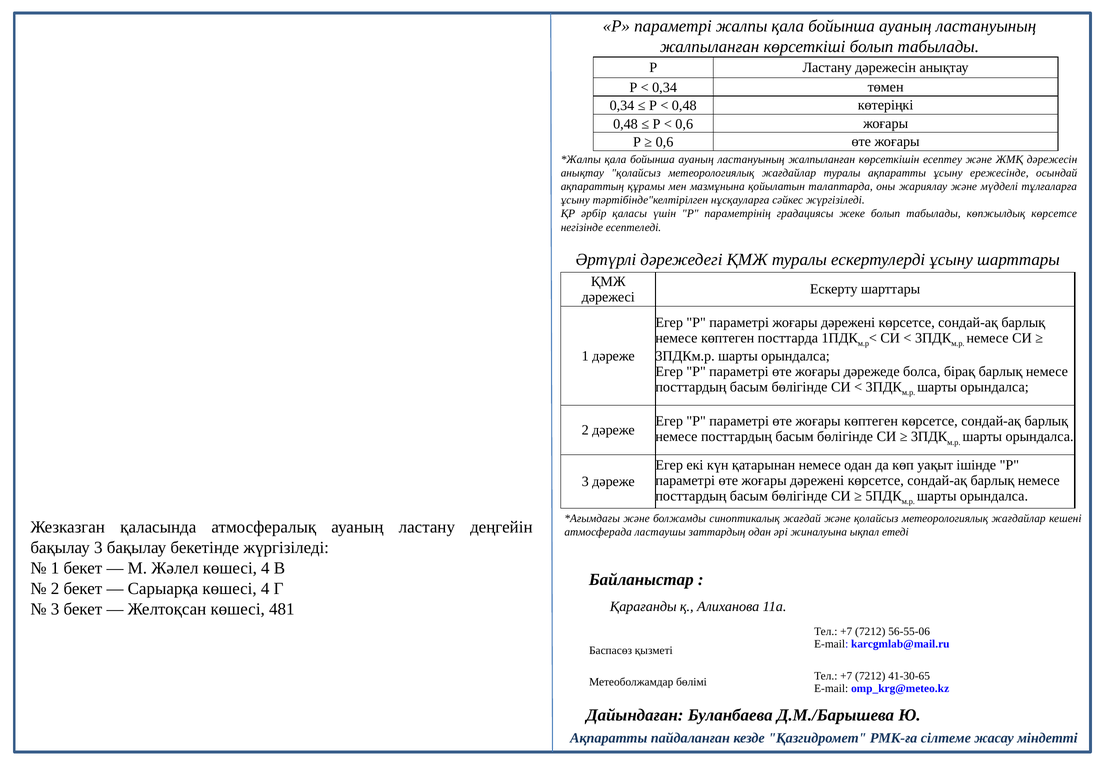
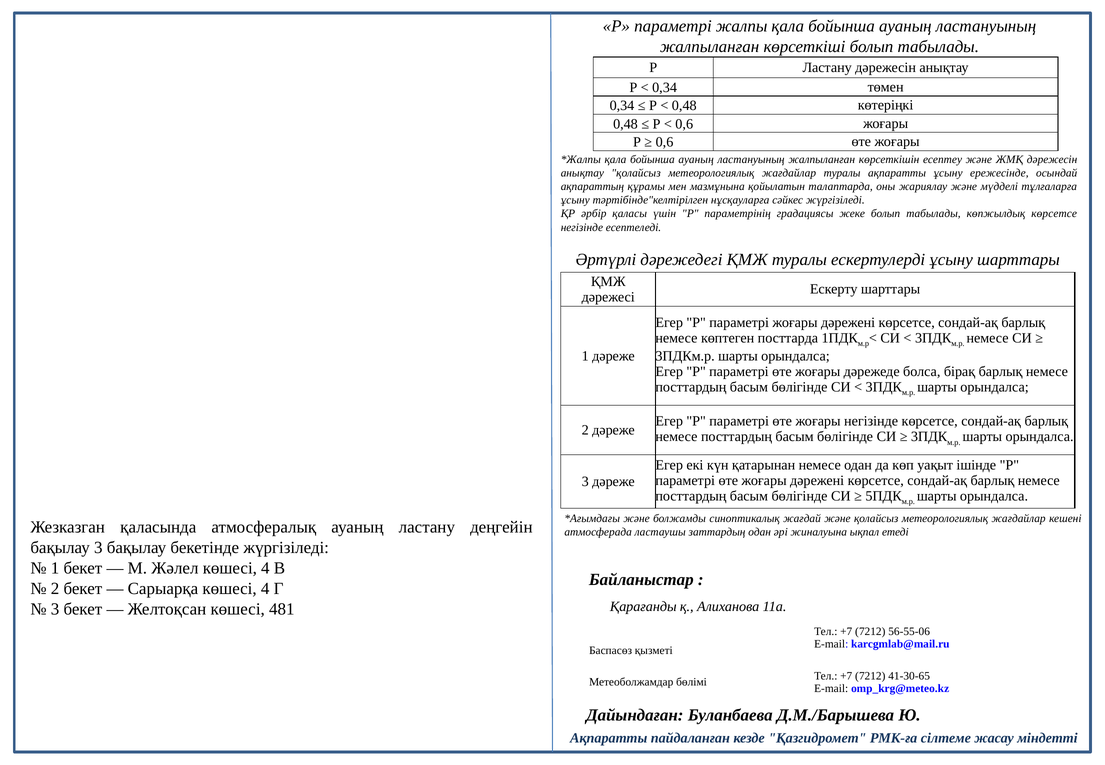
жоғары көптеген: көптеген -> негізінде (871, 421)
